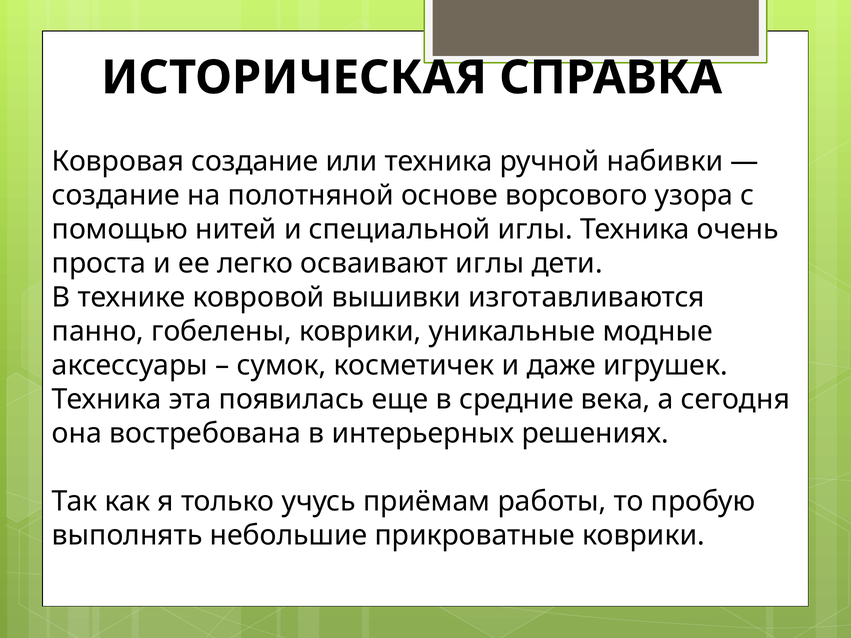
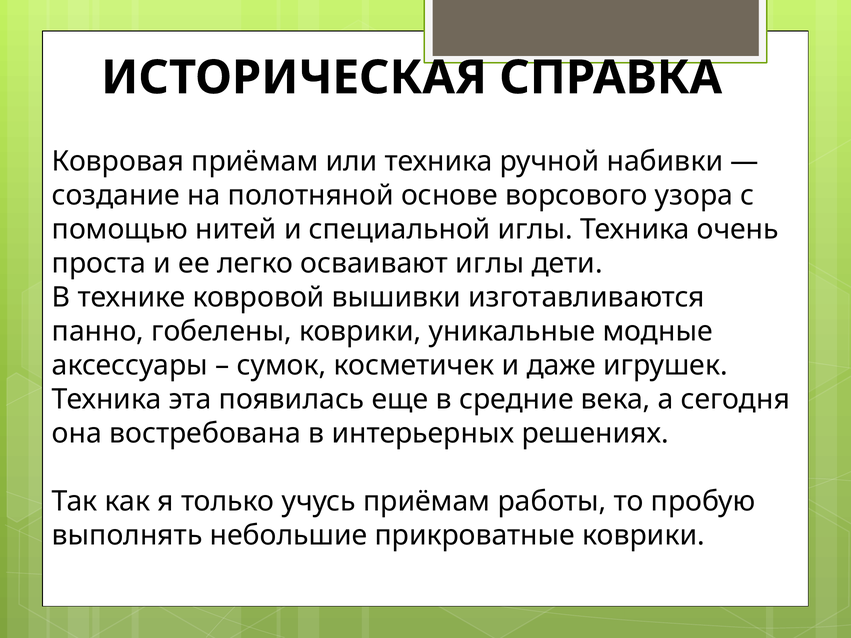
Ковровая создание: создание -> приёмам (255, 161)
